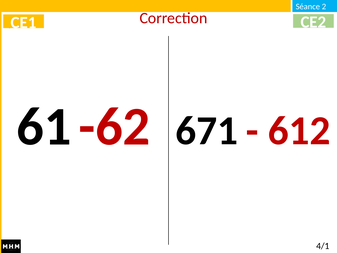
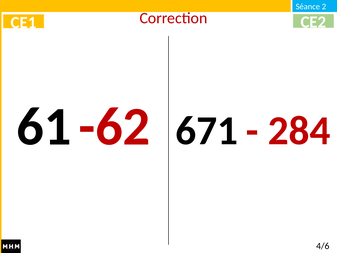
612: 612 -> 284 (299, 131)
4/1: 4/1 -> 4/6 (323, 246)
